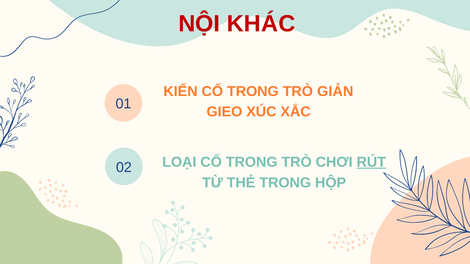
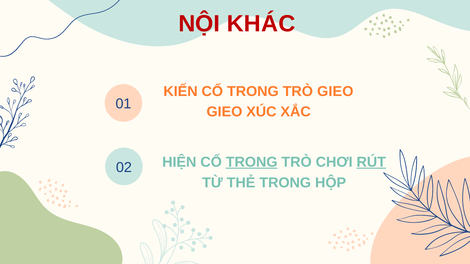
TRÒ GIẢN: GIẢN -> GIEO (335, 91)
LOẠI: LOẠI -> HIỆN (179, 162)
TRONG underline: none -> present (252, 162)
